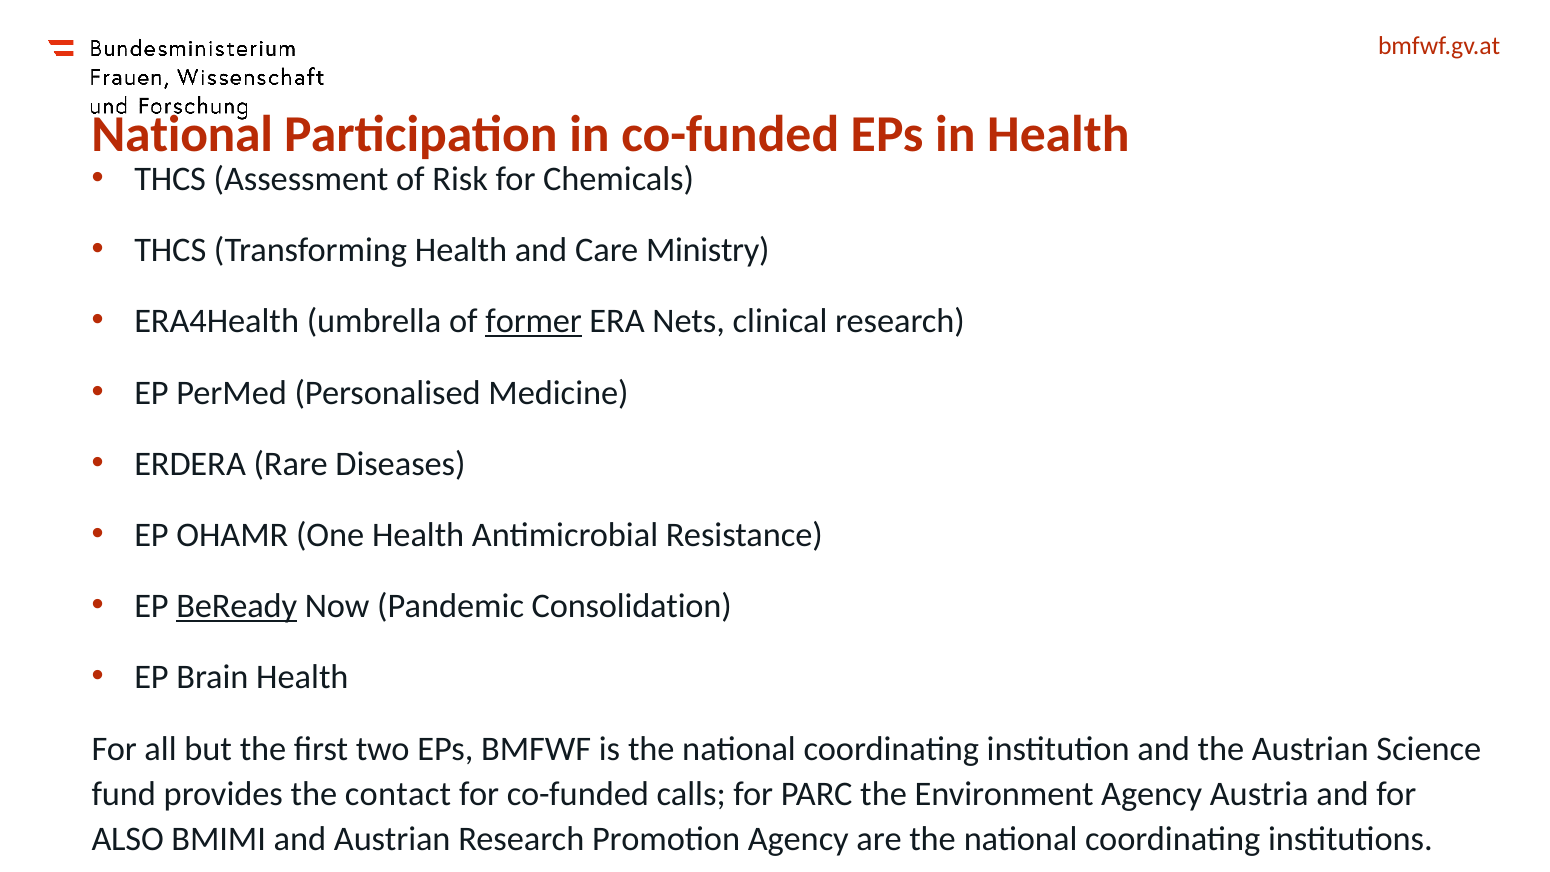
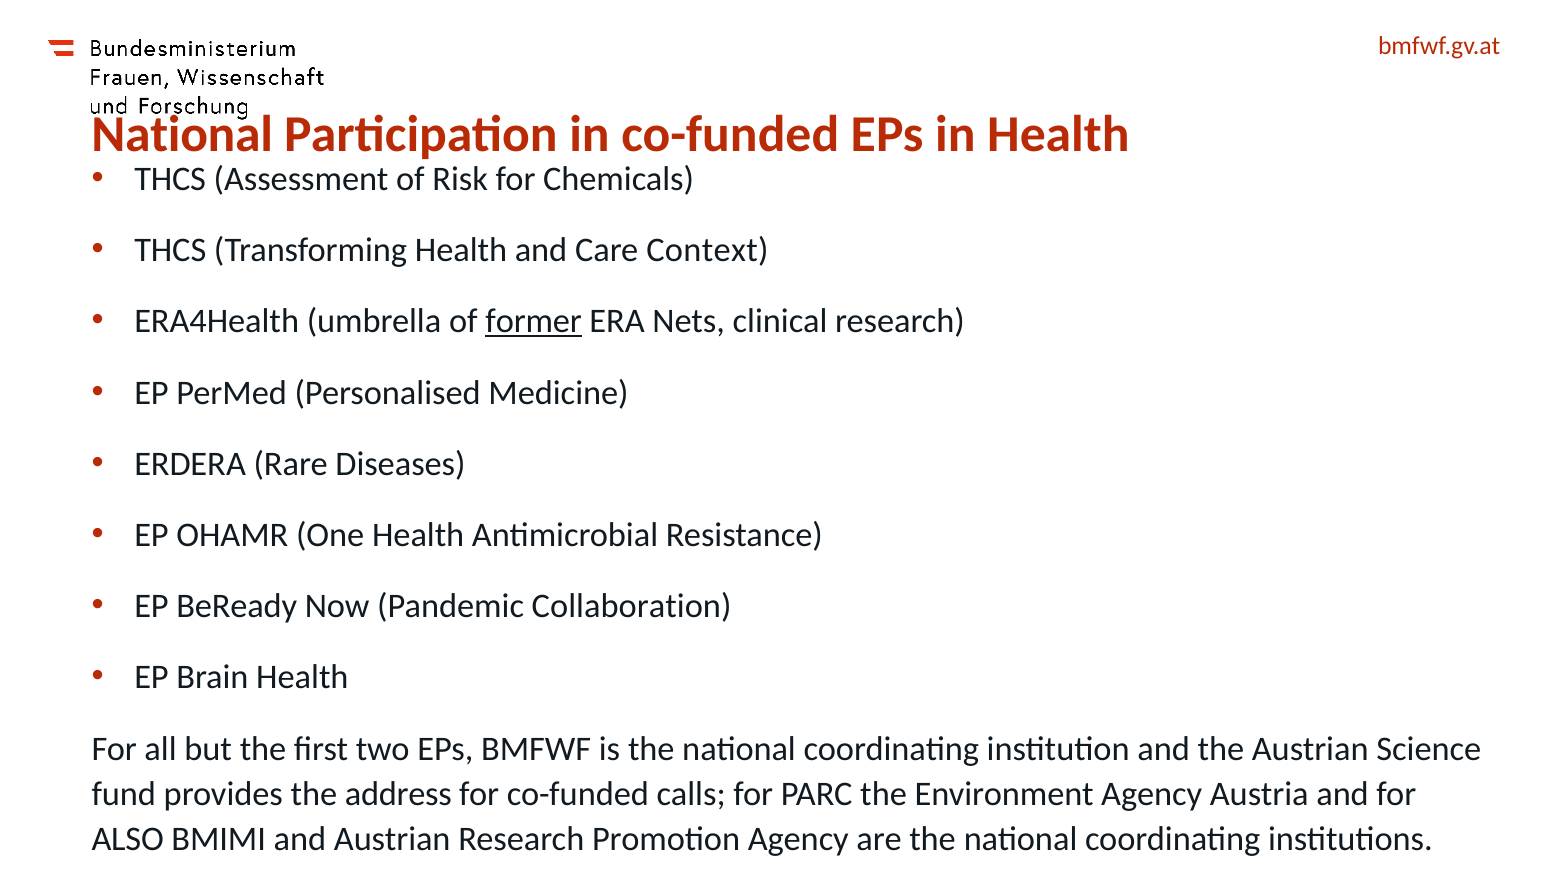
Ministry: Ministry -> Context (707, 250)
BeReady underline: present -> none (237, 606)
Consolidation: Consolidation -> Collaboration (632, 606)
contact: contact -> address (398, 794)
